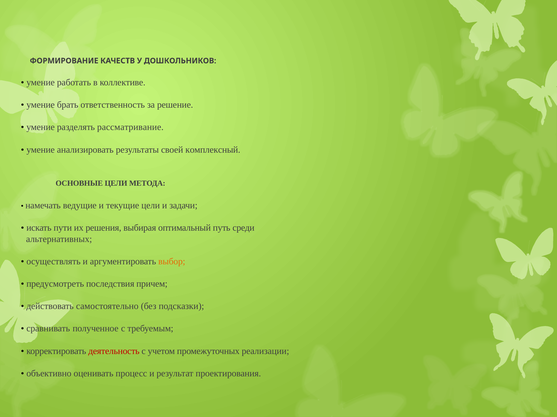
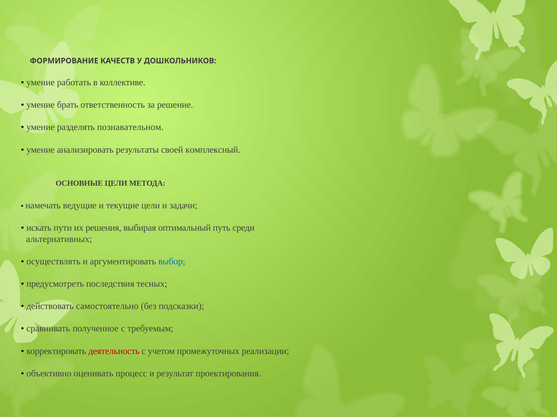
рассматривание: рассматривание -> познавательном (130, 127)
выбор colour: orange -> blue (172, 262)
причем: причем -> тесных (152, 284)
